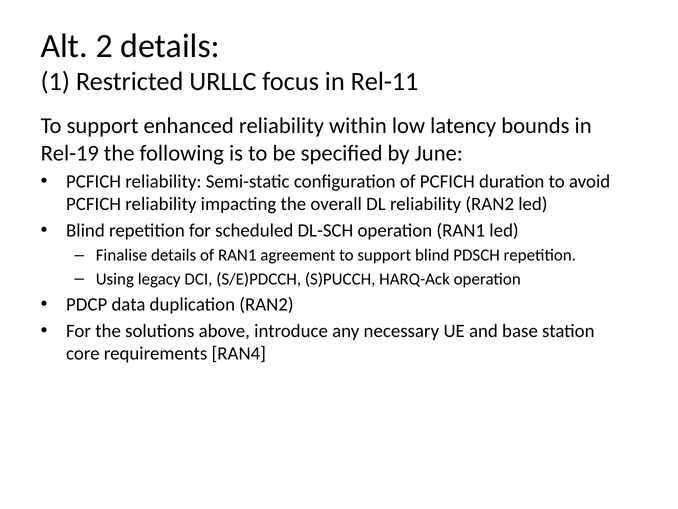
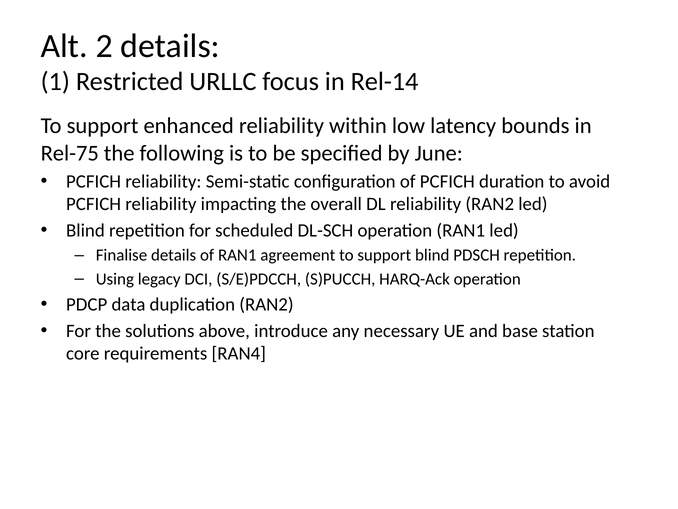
Rel-11: Rel-11 -> Rel-14 (385, 81)
Rel-19: Rel-19 -> Rel-75 (70, 153)
